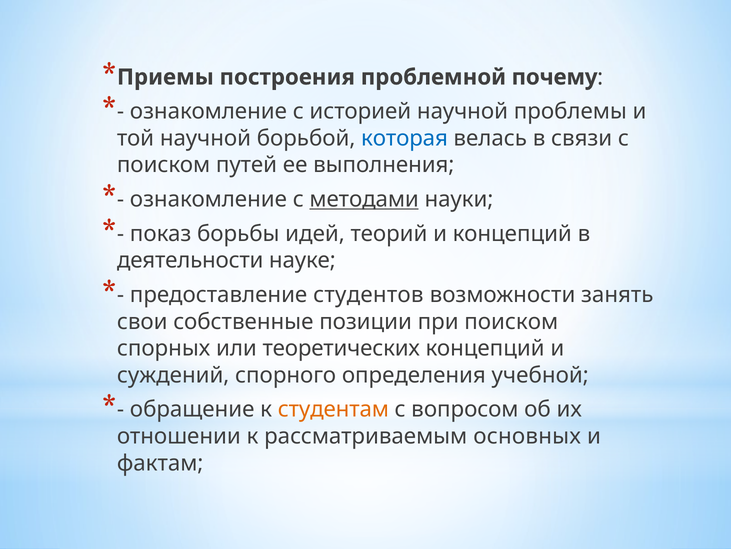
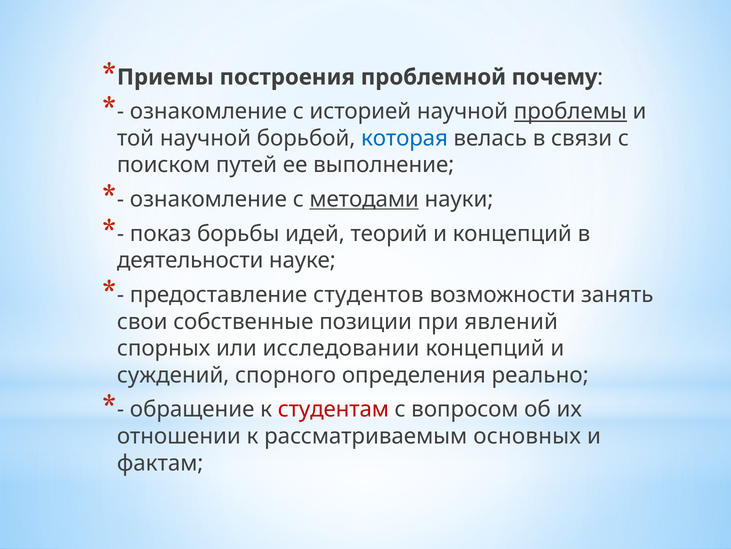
проблемы underline: none -> present (570, 111)
выполнения: выполнения -> выполнение (384, 165)
при поиском: поиском -> явлений (511, 321)
теоретических: теоретических -> исследовании (341, 348)
учебной: учебной -> реально (540, 375)
студентам colour: orange -> red (333, 409)
